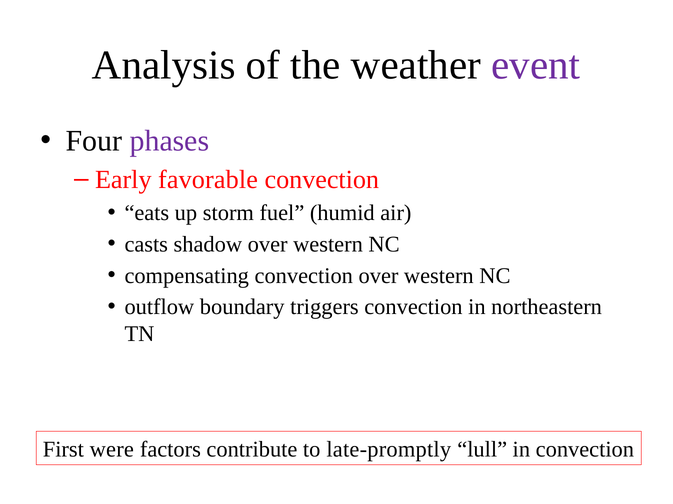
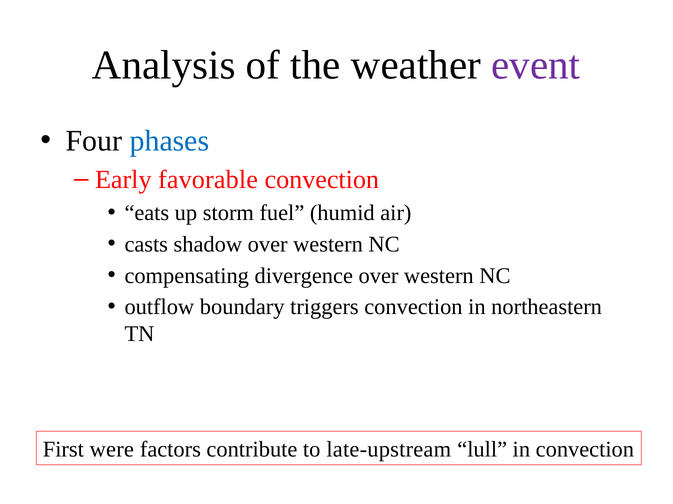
phases colour: purple -> blue (169, 141)
compensating convection: convection -> divergence (304, 276)
late-promptly: late-promptly -> late-upstream (389, 450)
